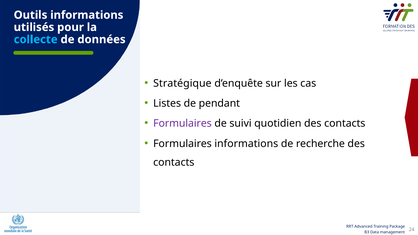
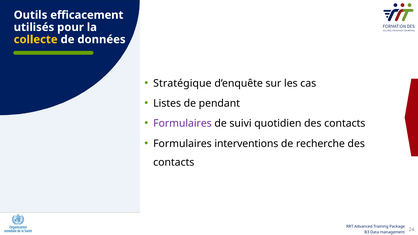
Outils informations: informations -> efficacement (87, 15)
collecte colour: light blue -> yellow (36, 39)
Formulaires informations: informations -> interventions (246, 144)
